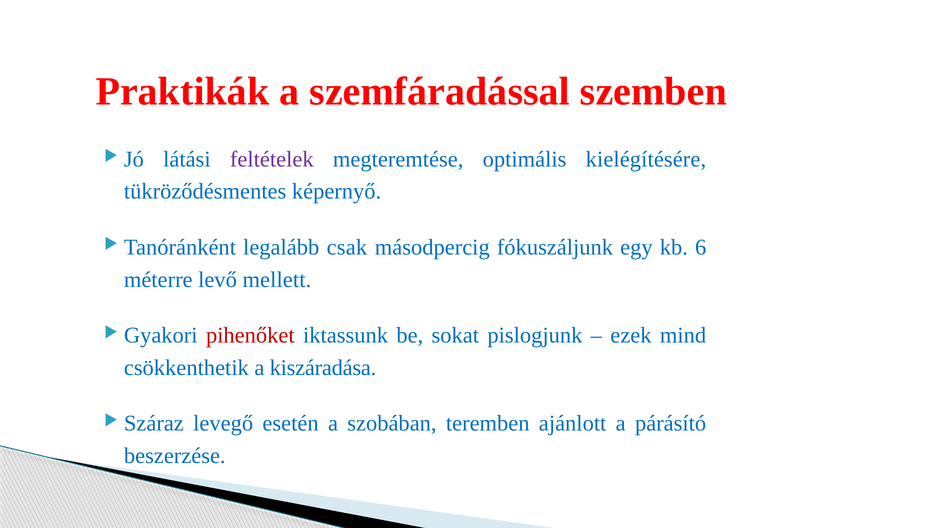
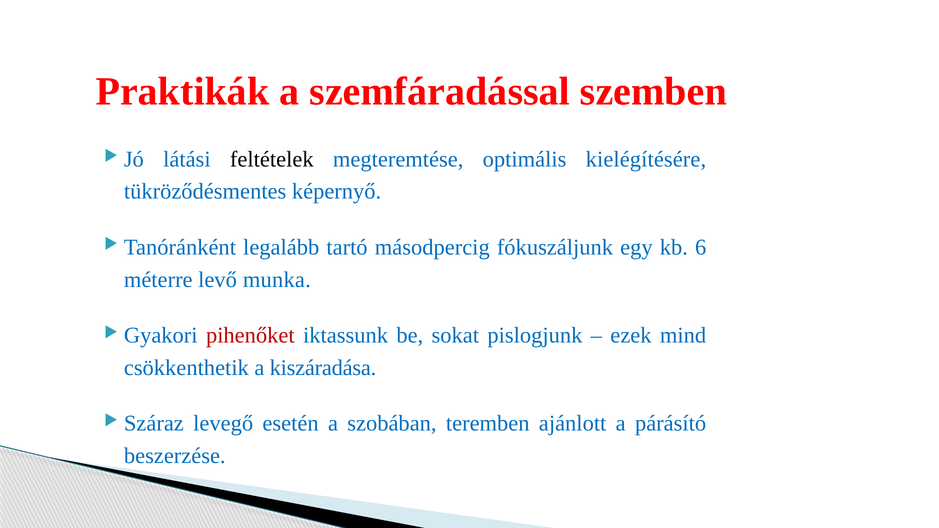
feltételek colour: purple -> black (272, 159)
csak: csak -> tartó (347, 247)
mellett: mellett -> munka (277, 280)
